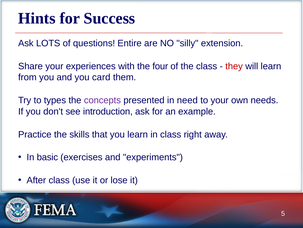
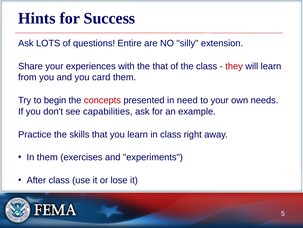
the four: four -> that (160, 66)
types: types -> begin (55, 100)
concepts colour: purple -> red (102, 100)
introduction: introduction -> capabilities (108, 111)
In basic: basic -> them (47, 157)
